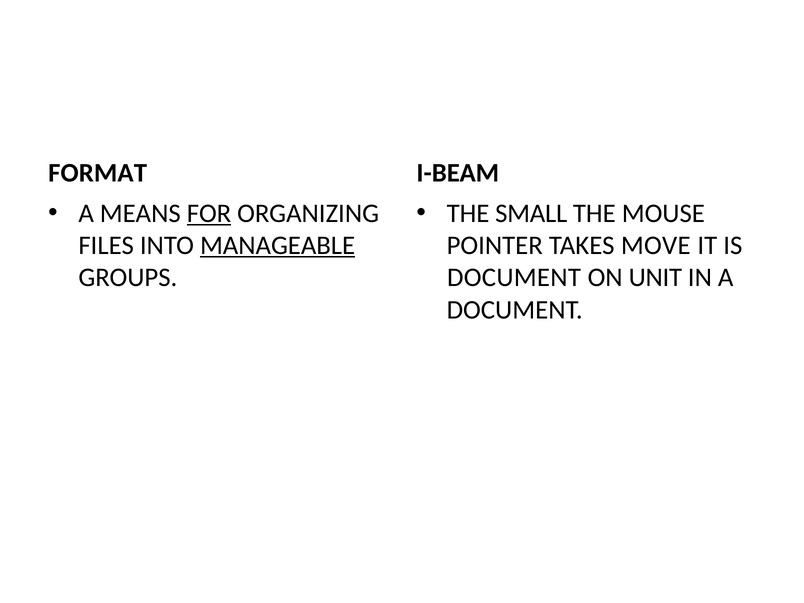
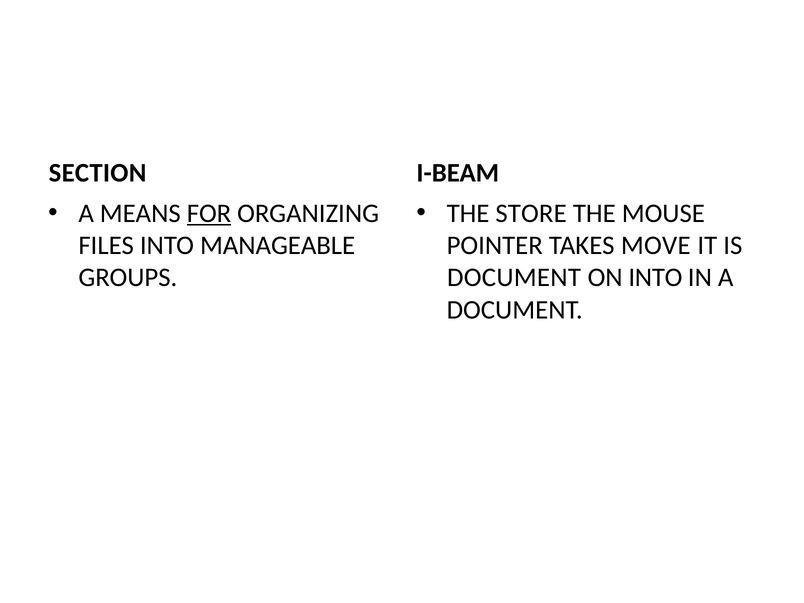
FORMAT: FORMAT -> SECTION (98, 173)
SMALL: SMALL -> STORE (531, 213)
MANAGEABLE underline: present -> none (278, 245)
ON UNIT: UNIT -> INTO (655, 278)
